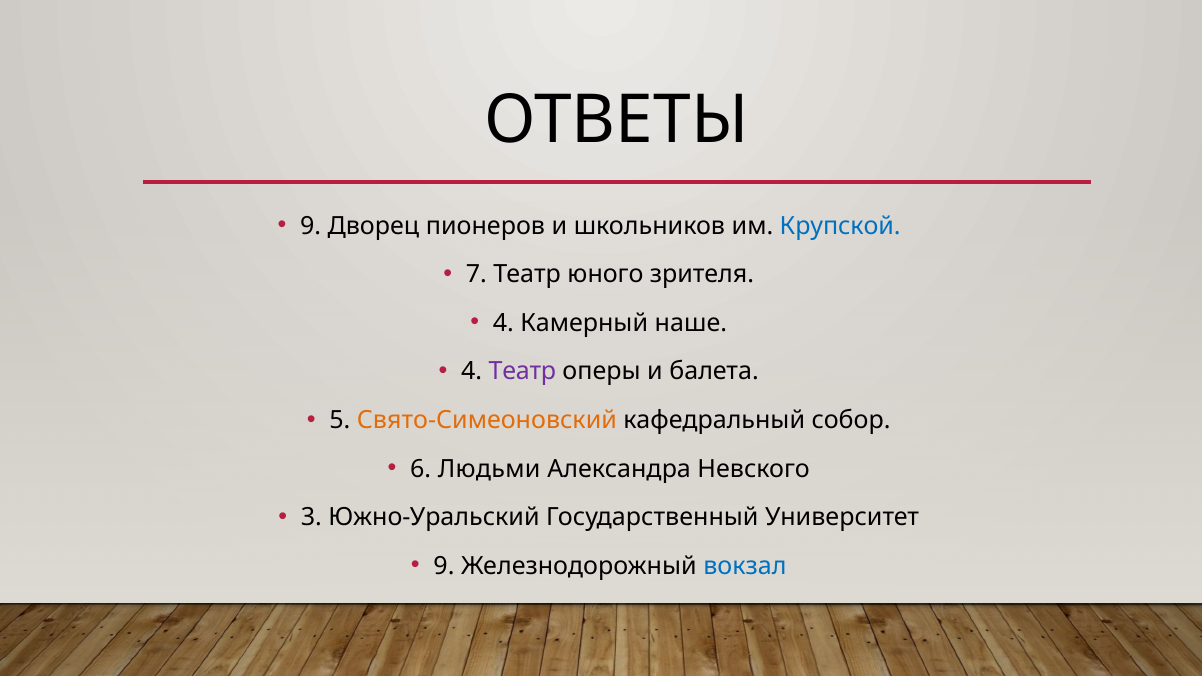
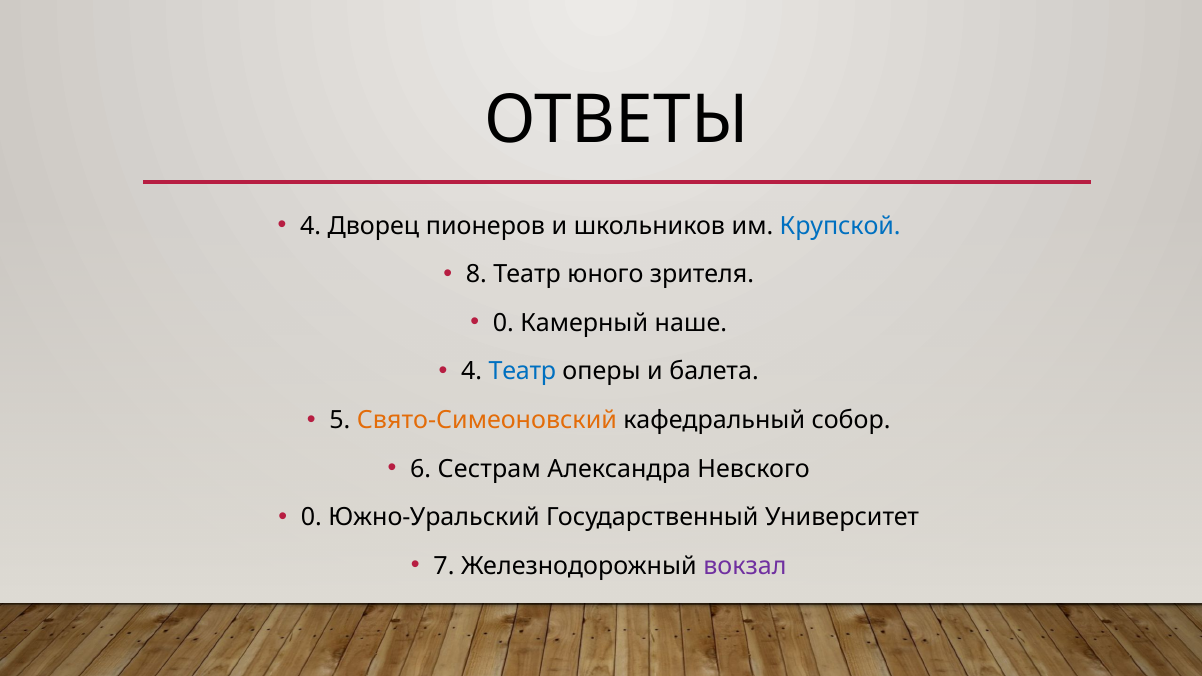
9: 9 -> 4 (311, 226)
7: 7 -> 8 (476, 275)
4: 4 -> 0 (503, 323)
Театр colour: purple -> blue (522, 372)
Людьми: Людьми -> Сестрам (489, 469)
3: 3 -> 0 (311, 518)
9: 9 -> 7 (444, 566)
вокзал colour: blue -> purple (745, 566)
